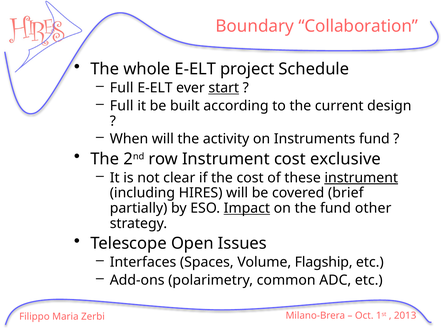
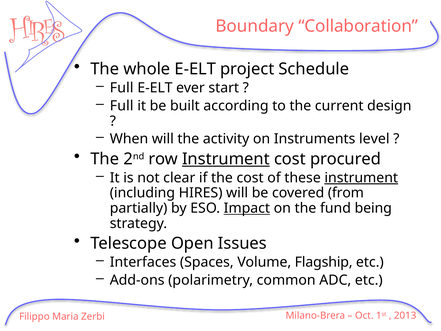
start underline: present -> none (224, 88)
Instruments fund: fund -> level (374, 139)
Instrument underline: none -> present (226, 159)
exclusive: exclusive -> procured (346, 159)
brief: brief -> from (346, 193)
other: other -> being (373, 208)
